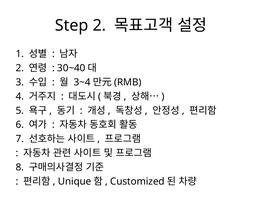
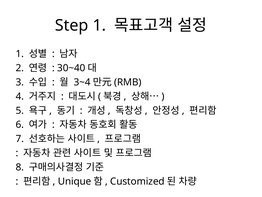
Step 2: 2 -> 1 (99, 25)
